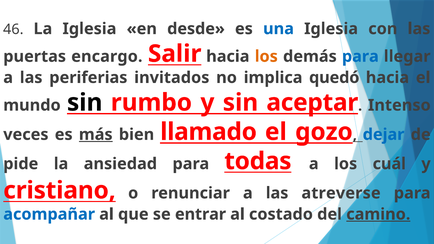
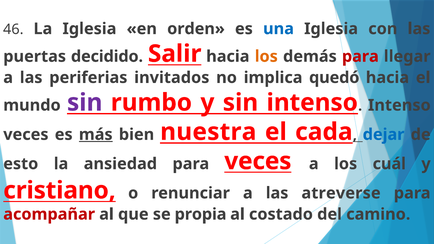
desde: desde -> orden (196, 29)
encargo: encargo -> decidido (107, 56)
para colour: blue -> red (360, 56)
sin colour: black -> purple (85, 103)
sin aceptar: aceptar -> intenso (312, 103)
llamado: llamado -> nuestra (208, 132)
gozo: gozo -> cada (324, 132)
pide: pide -> esto (21, 164)
para todas: todas -> veces (258, 161)
acompañar colour: blue -> red (49, 214)
entrar: entrar -> propia (201, 214)
camino underline: present -> none (378, 214)
